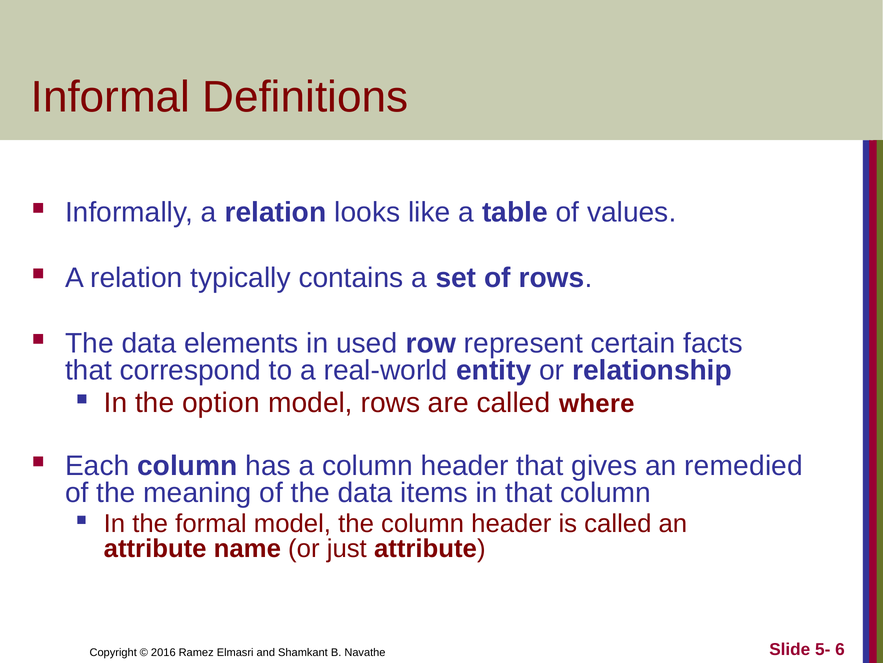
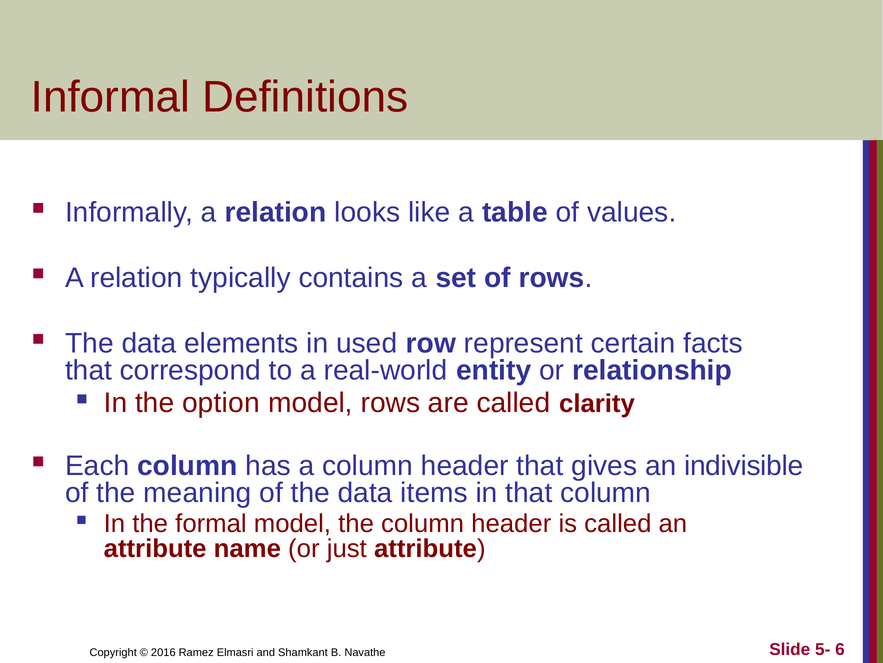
where: where -> clarity (597, 403)
remedied: remedied -> indivisible (744, 465)
